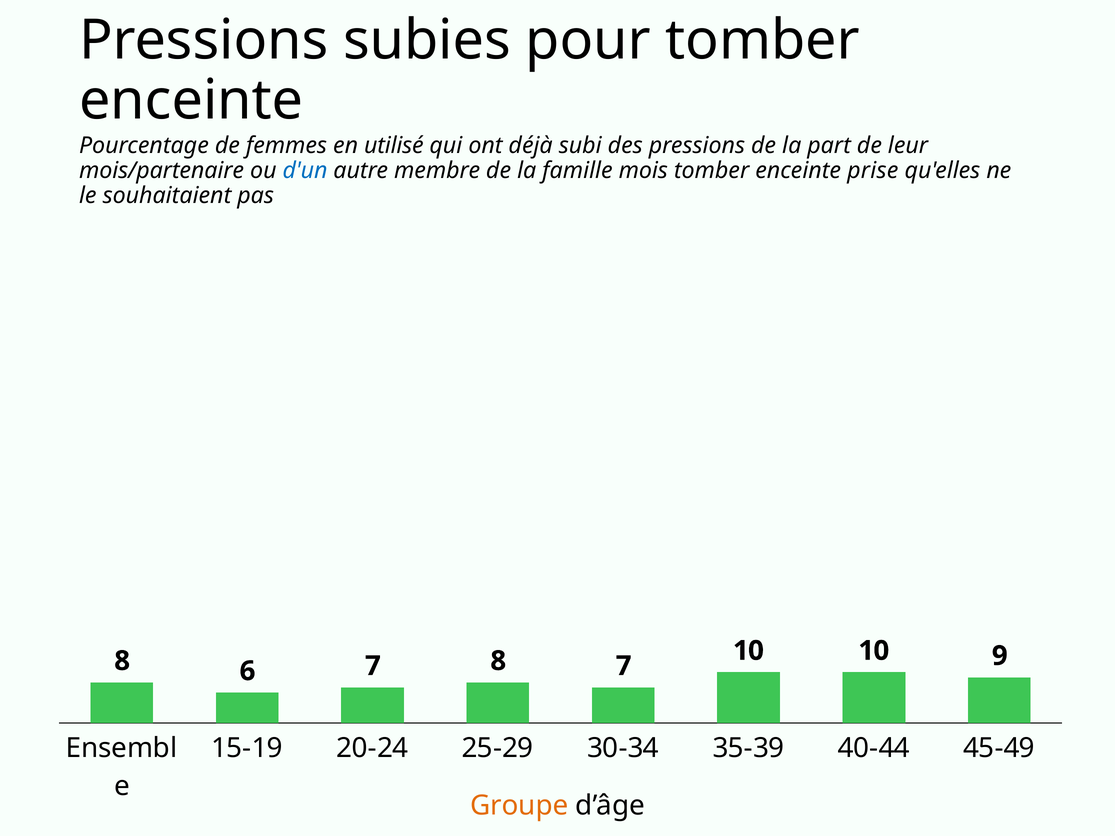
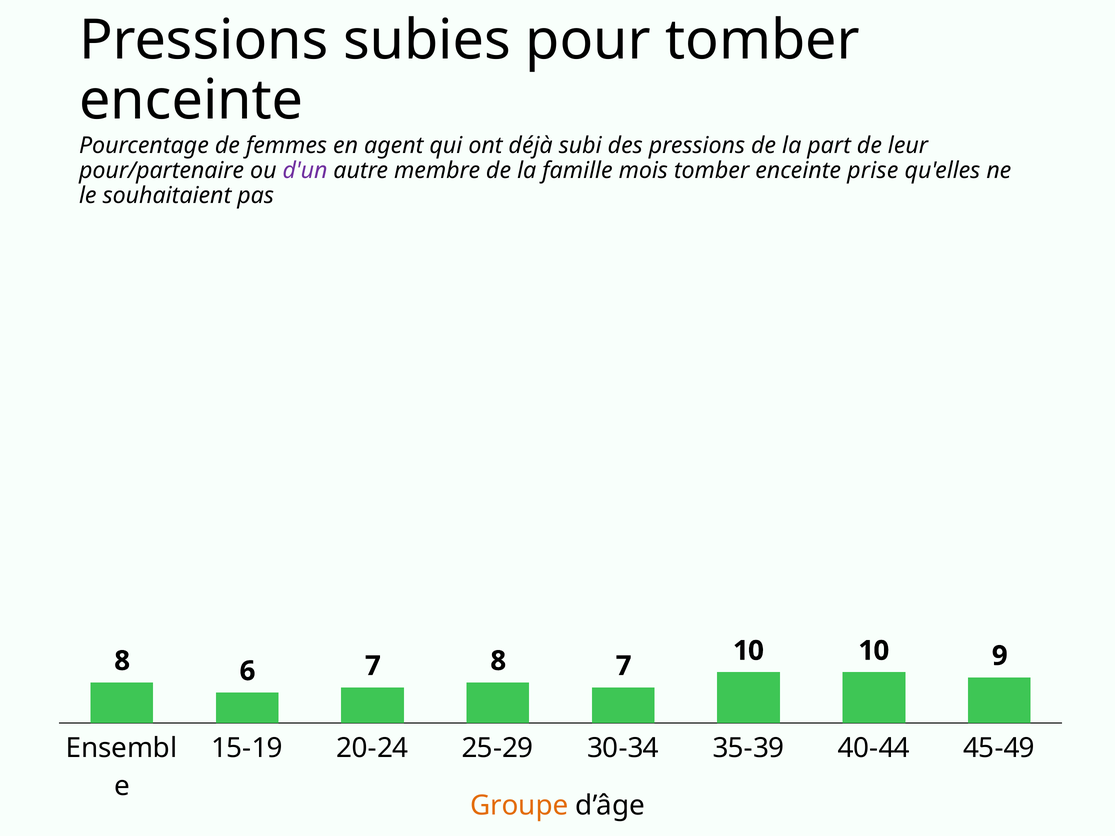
utilisé: utilisé -> agent (394, 146)
mois/partenaire: mois/partenaire -> pour/partenaire (162, 171)
d'un colour: blue -> purple (305, 171)
